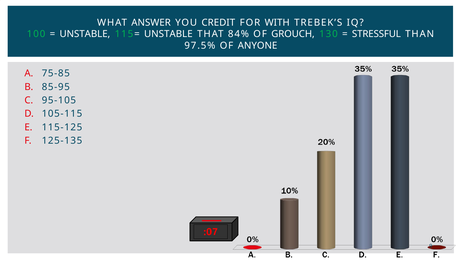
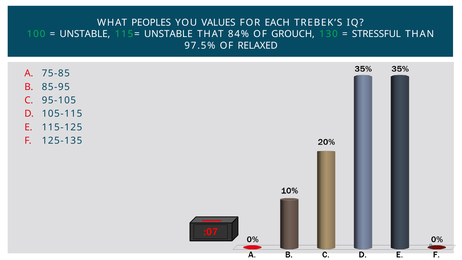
ANSWER: ANSWER -> PEOPLES (151, 23)
CREDIT: CREDIT -> VALUES (218, 23)
WITH: WITH -> EACH (277, 23)
ANYONE: ANYONE -> RELAXED (258, 46)
